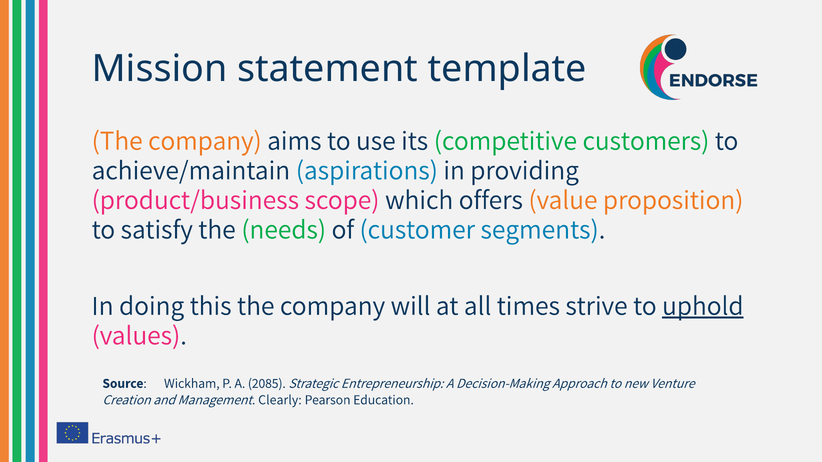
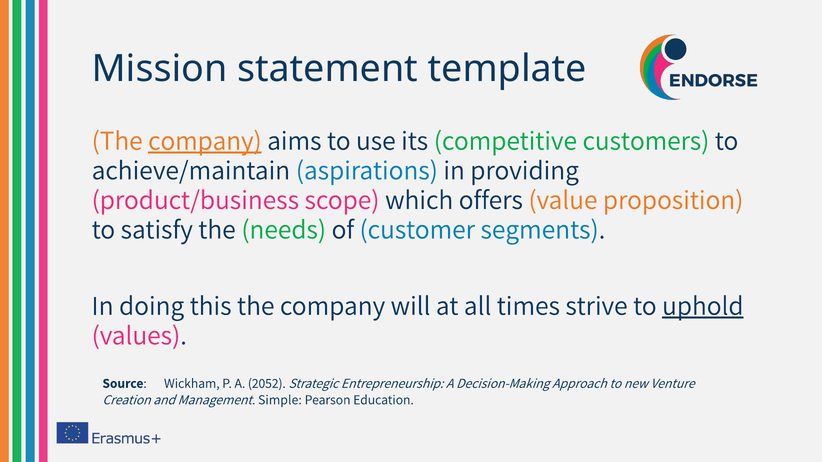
company underline: none -> present (205, 141)
2085: 2085 -> 2052 (267, 384)
Clearly: Clearly -> Simple (280, 400)
